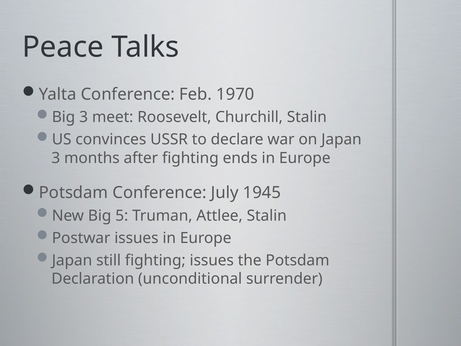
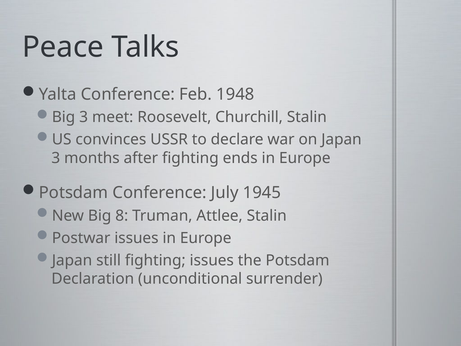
1970: 1970 -> 1948 (235, 94)
5: 5 -> 8 (122, 216)
